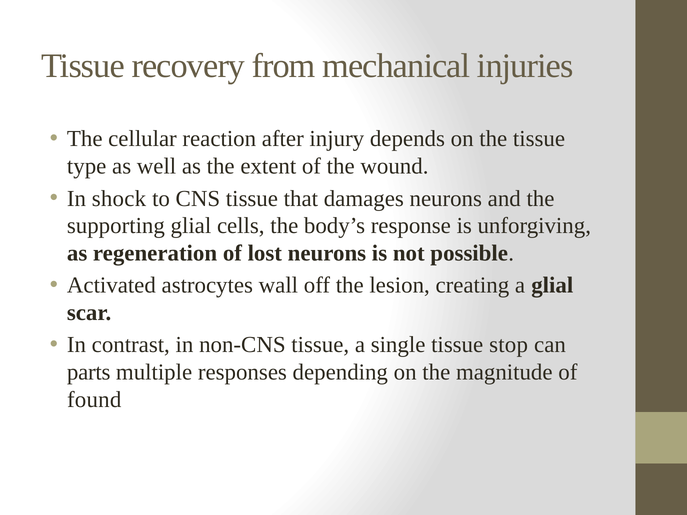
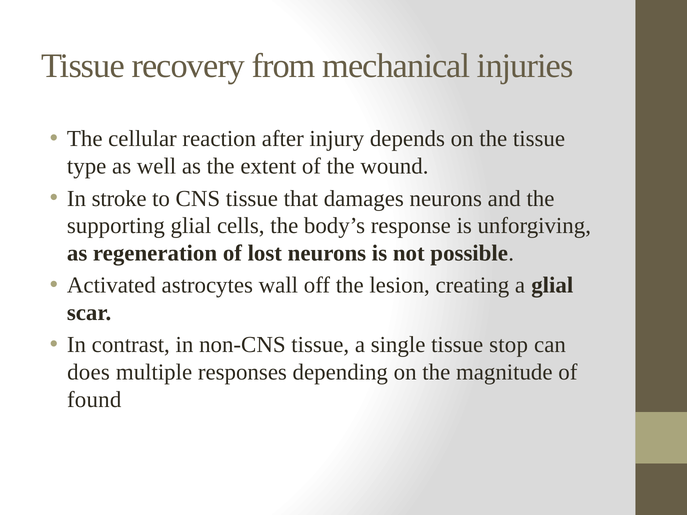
shock: shock -> stroke (119, 199)
parts: parts -> does (88, 373)
